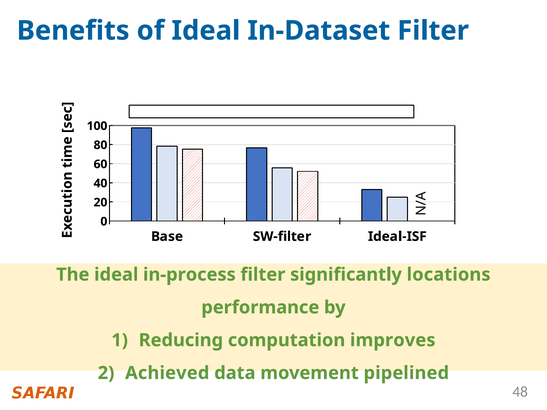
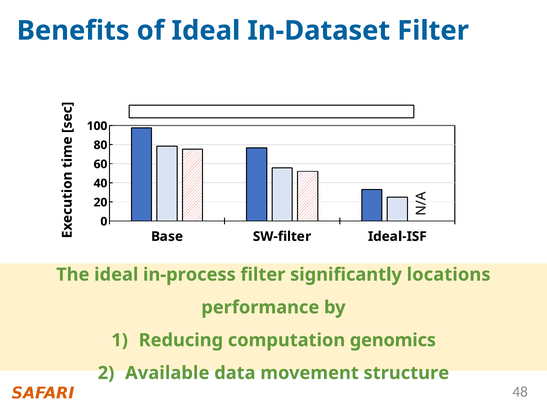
improves: improves -> genomics (393, 340)
Achieved: Achieved -> Available (167, 373)
pipelined: pipelined -> structure (406, 373)
